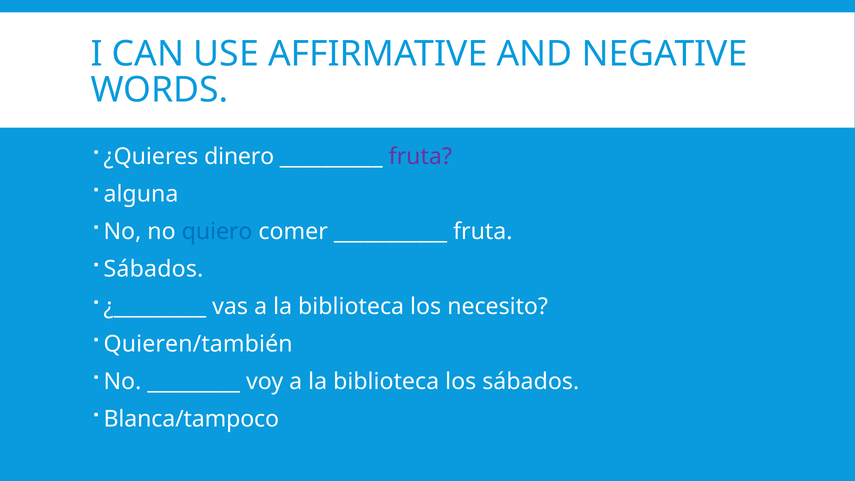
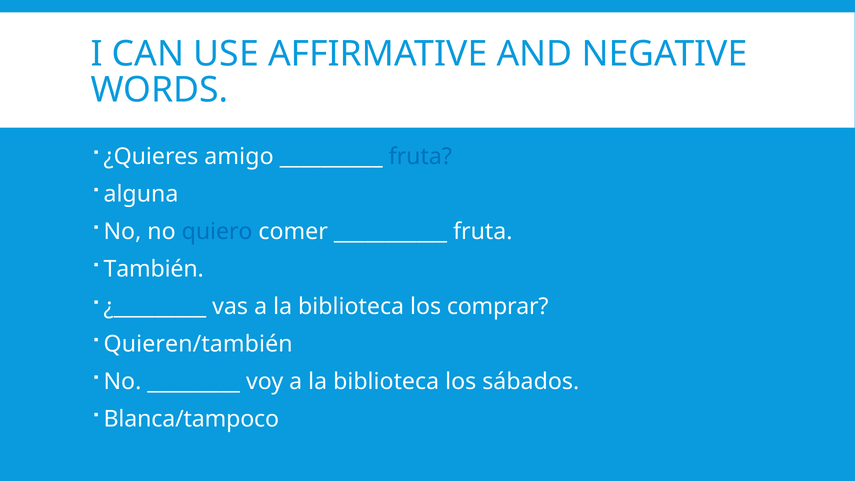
dinero: dinero -> amigo (239, 157)
fruta colour: purple -> blue (420, 157)
Sábados: Sábados -> También (154, 269)
necesito: necesito -> comprar (498, 306)
